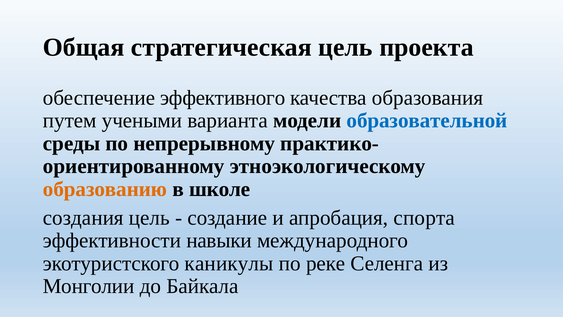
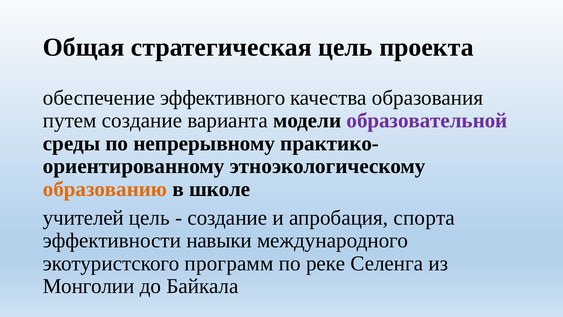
путем учеными: учеными -> создание (142, 120)
образовательной colour: blue -> purple (427, 120)
создания: создания -> учителей (83, 218)
каникулы: каникулы -> программ (229, 263)
